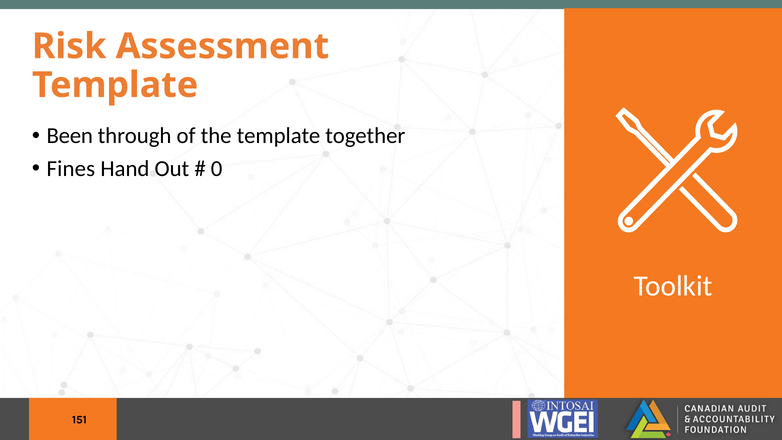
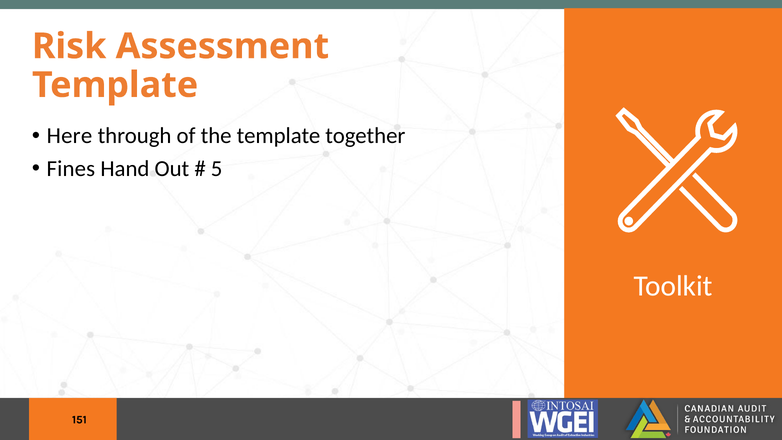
Been: Been -> Here (69, 136)
0: 0 -> 5 (217, 169)
